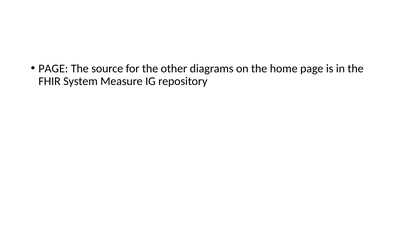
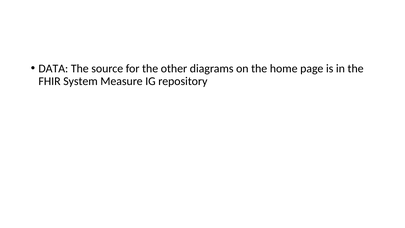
PAGE: PAGE -> DATA (53, 68)
